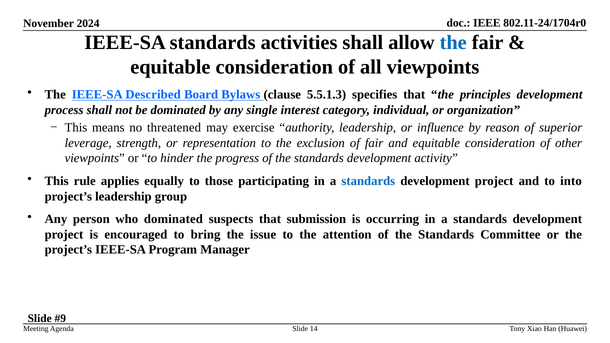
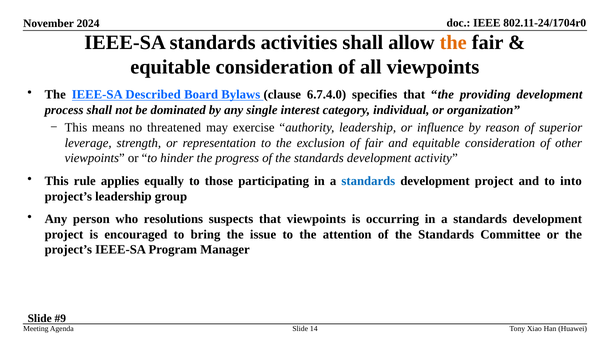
the colour: blue -> orange (453, 43)
5.5.1.3: 5.5.1.3 -> 6.7.4.0 (327, 95)
principles: principles -> providing (485, 95)
who dominated: dominated -> resolutions (173, 219)
that submission: submission -> viewpoints (316, 219)
